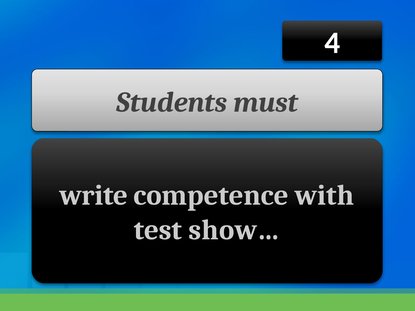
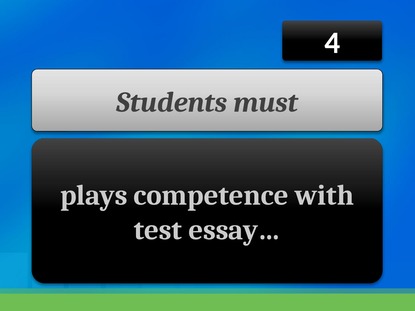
write: write -> plays (94, 196)
show…: show… -> essay… (234, 230)
